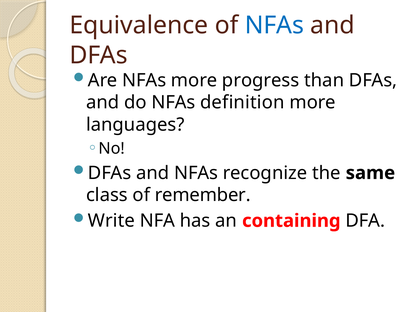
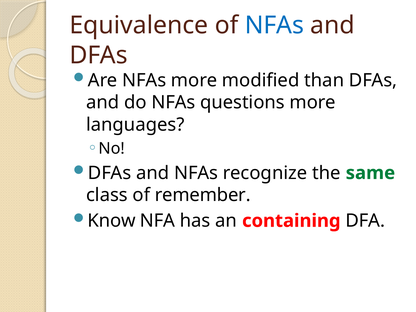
progress: progress -> modified (261, 80)
definition: definition -> questions (242, 103)
same colour: black -> green (370, 173)
Write: Write -> Know (112, 221)
